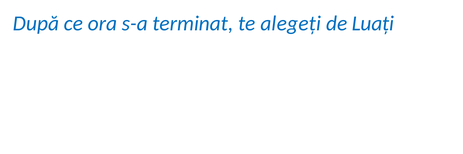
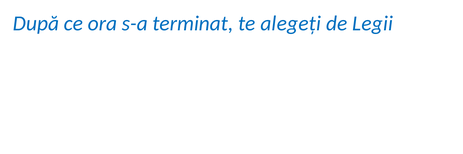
Luați: Luați -> Legii (373, 23)
